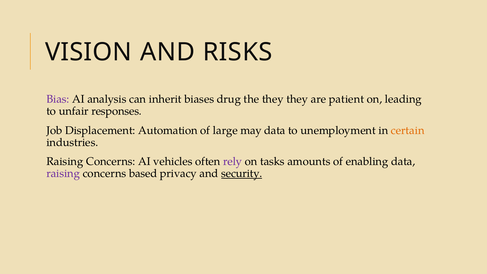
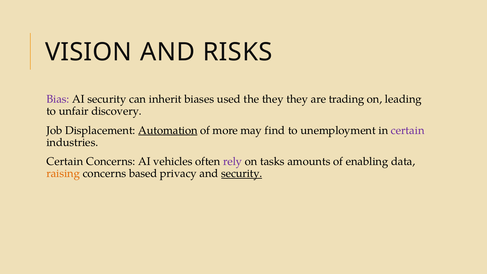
AI analysis: analysis -> security (107, 99)
drug: drug -> used (229, 99)
patient: patient -> trading (347, 99)
responses: responses -> discovery (117, 111)
Automation underline: none -> present (168, 130)
large: large -> more (225, 130)
may data: data -> find (275, 130)
certain colour: orange -> purple (408, 130)
Raising: Raising -> Certain (65, 161)
raising colour: purple -> orange (63, 174)
